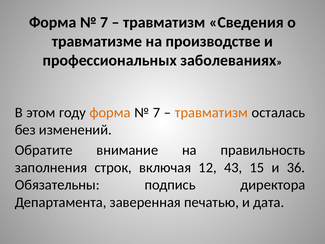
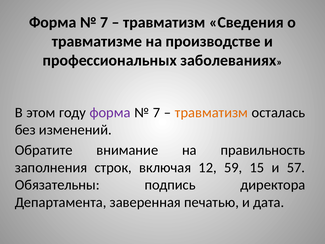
форма colour: orange -> purple (110, 112)
43: 43 -> 59 (233, 167)
36: 36 -> 57 (296, 167)
